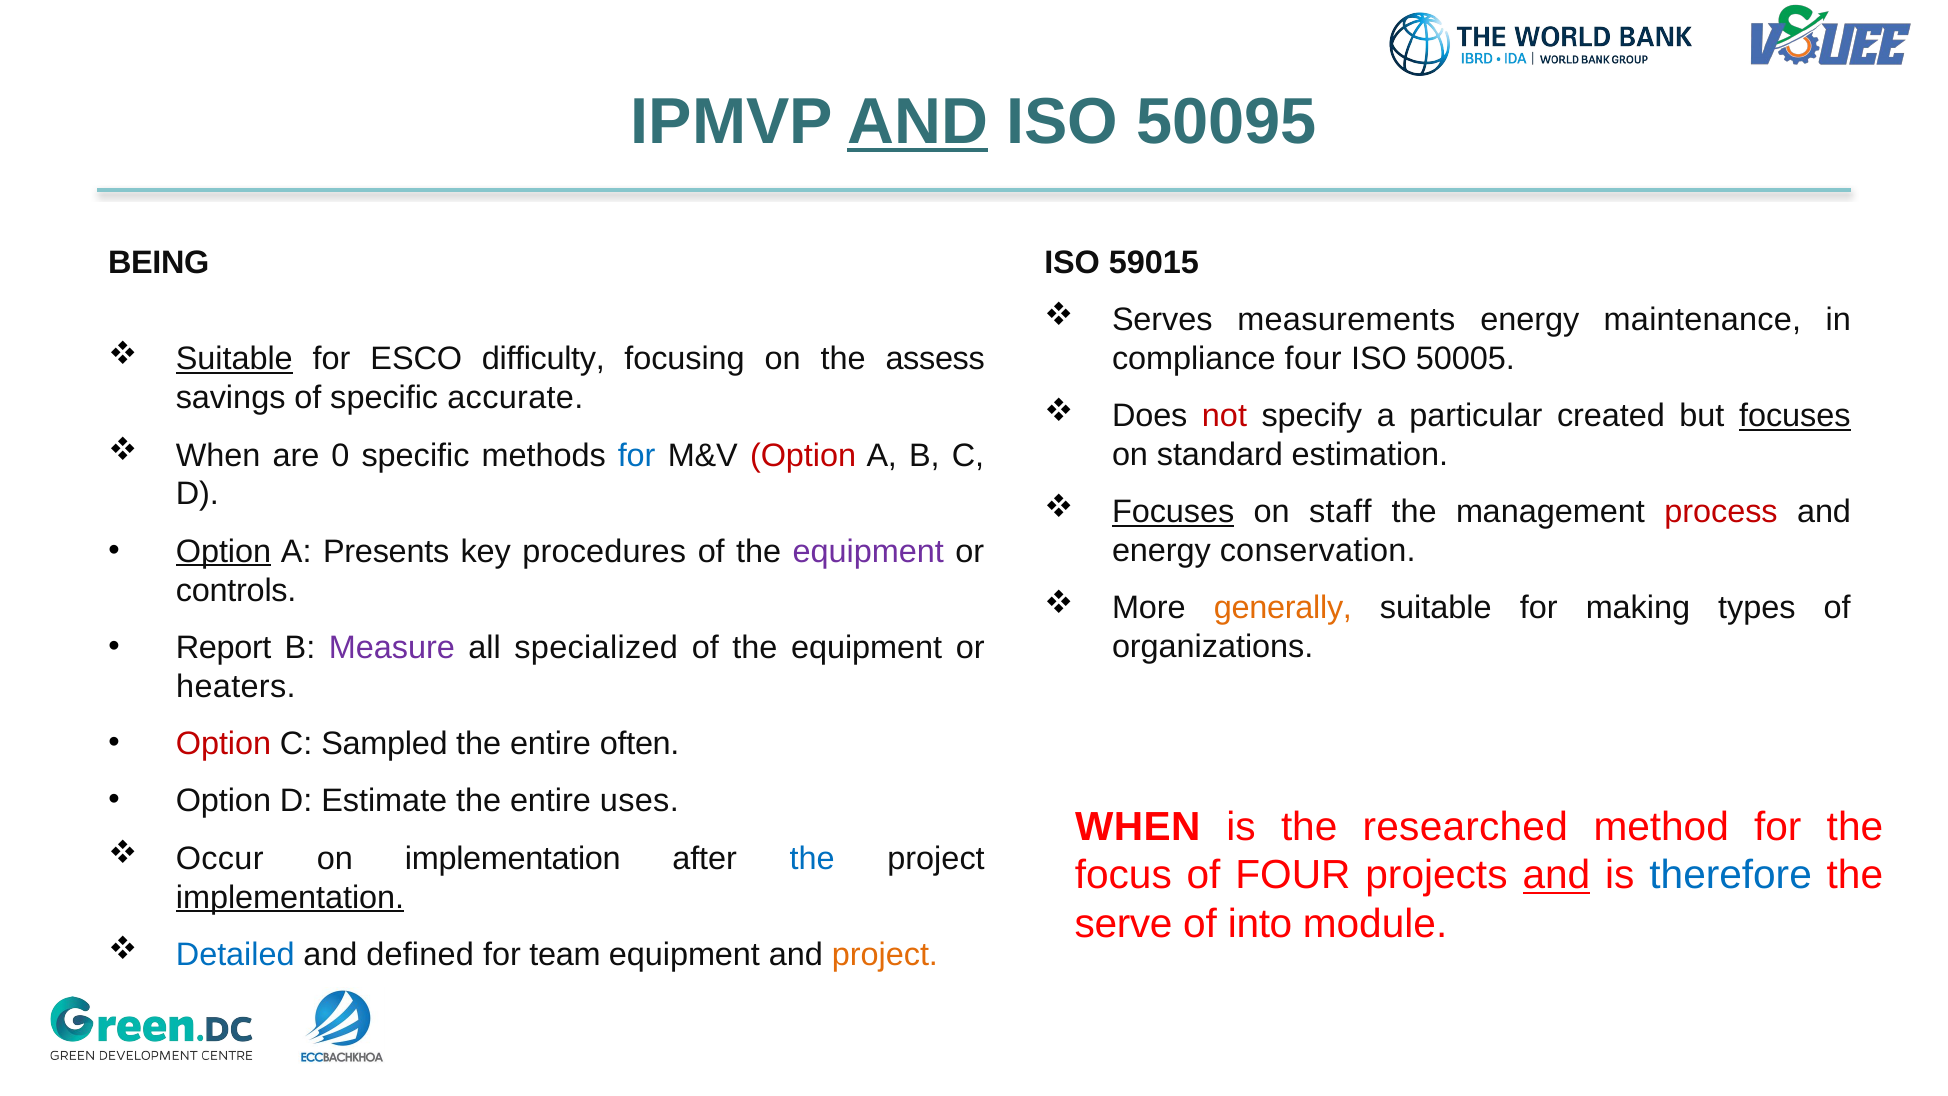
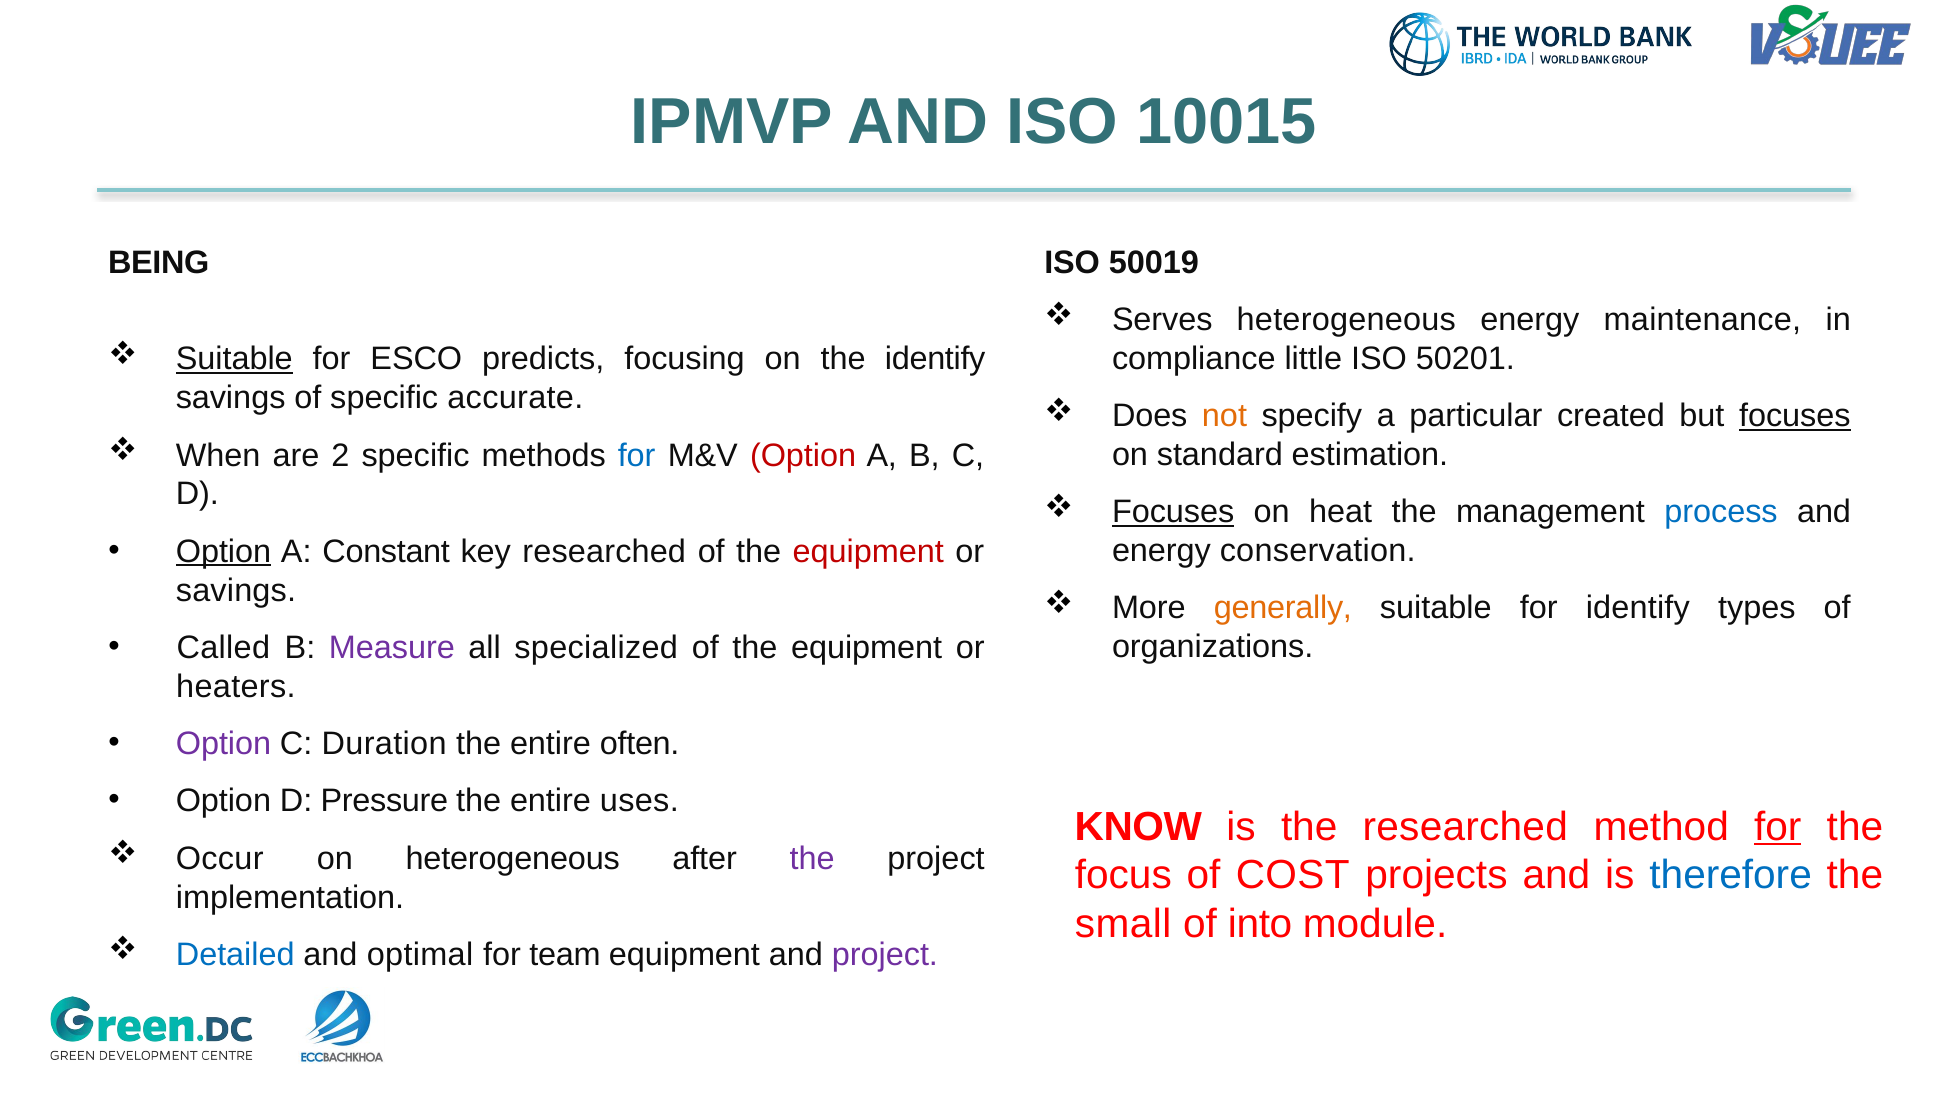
AND underline: present -> none (918, 122)
50095: 50095 -> 10015 (1226, 122)
59015: 59015 -> 50019 (1154, 263)
Serves measurements: measurements -> heterogeneous (1346, 320)
difficulty: difficulty -> predicts (543, 359)
the assess: assess -> identify (935, 359)
compliance four: four -> little (1313, 359)
50005: 50005 -> 50201 (1465, 359)
not colour: red -> orange (1224, 416)
0: 0 -> 2 (340, 455)
staff: staff -> heat (1341, 512)
process colour: red -> blue (1721, 512)
Presents: Presents -> Constant (386, 551)
key procedures: procedures -> researched (604, 551)
equipment colour: purple -> red (868, 551)
controls: controls -> savings (236, 590)
for making: making -> identify (1638, 608)
Report: Report -> Called (223, 648)
Option colour: red -> purple (223, 744)
Sampled: Sampled -> Duration (384, 744)
Estimate: Estimate -> Pressure (384, 801)
WHEN: WHEN -> KNOW (1138, 826)
for underline: none -> present (1778, 826)
on implementation: implementation -> heterogeneous (513, 858)
the colour: blue -> purple (812, 858)
of FOUR: FOUR -> COST (1293, 875)
and underline: present -> none (1556, 875)
implementation underline: present -> none (290, 897)
serve: serve -> small (1123, 924)
defined: defined -> optimal (420, 954)
project colour: orange -> purple (885, 954)
